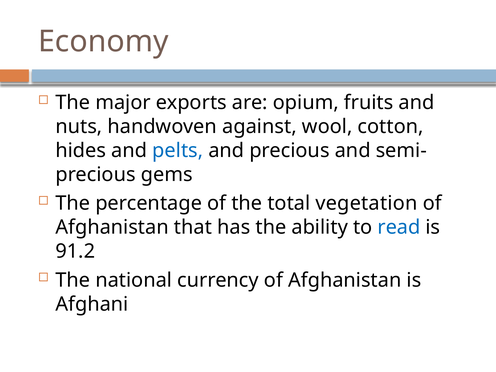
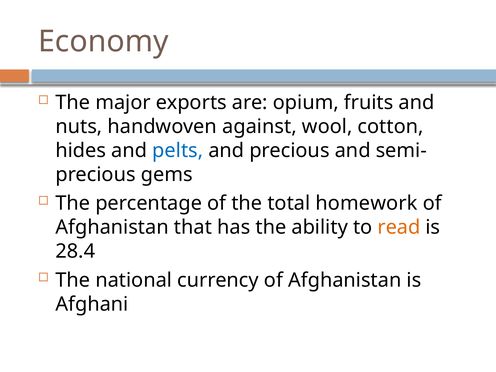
vegetation: vegetation -> homework (366, 203)
read colour: blue -> orange (399, 227)
91.2: 91.2 -> 28.4 (75, 251)
